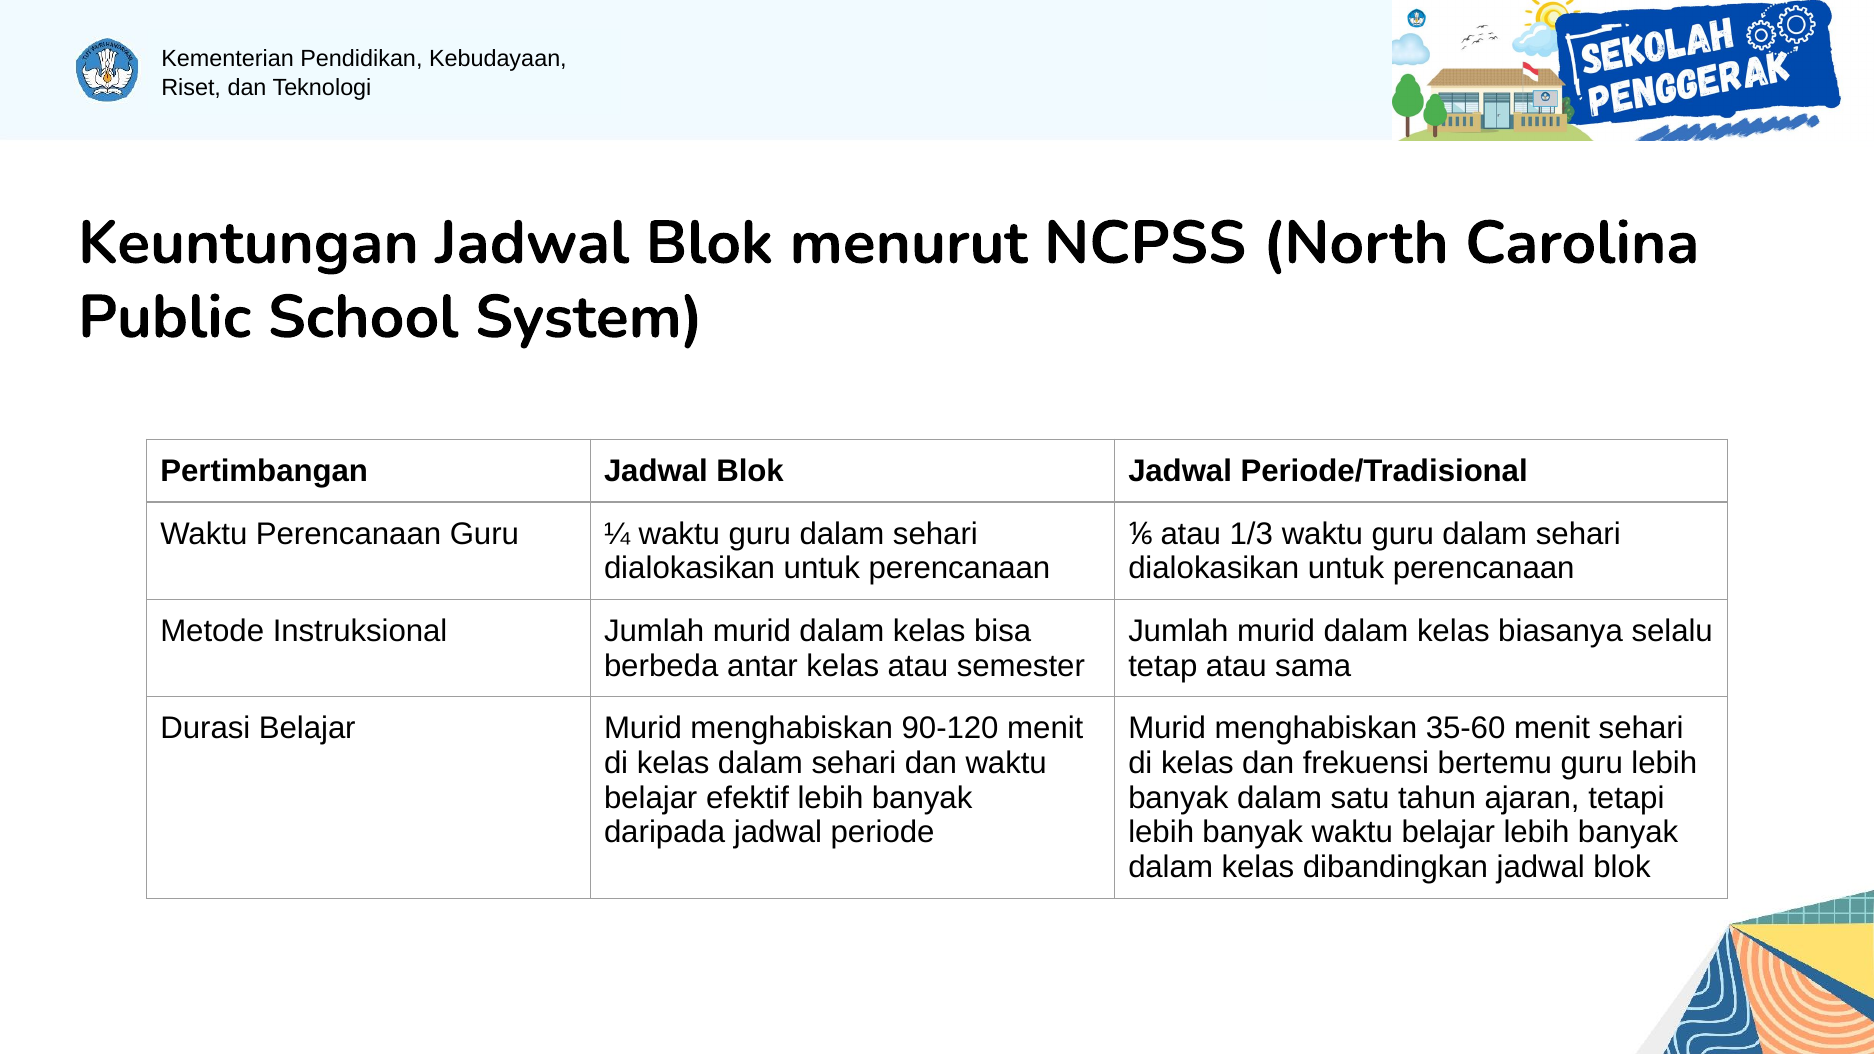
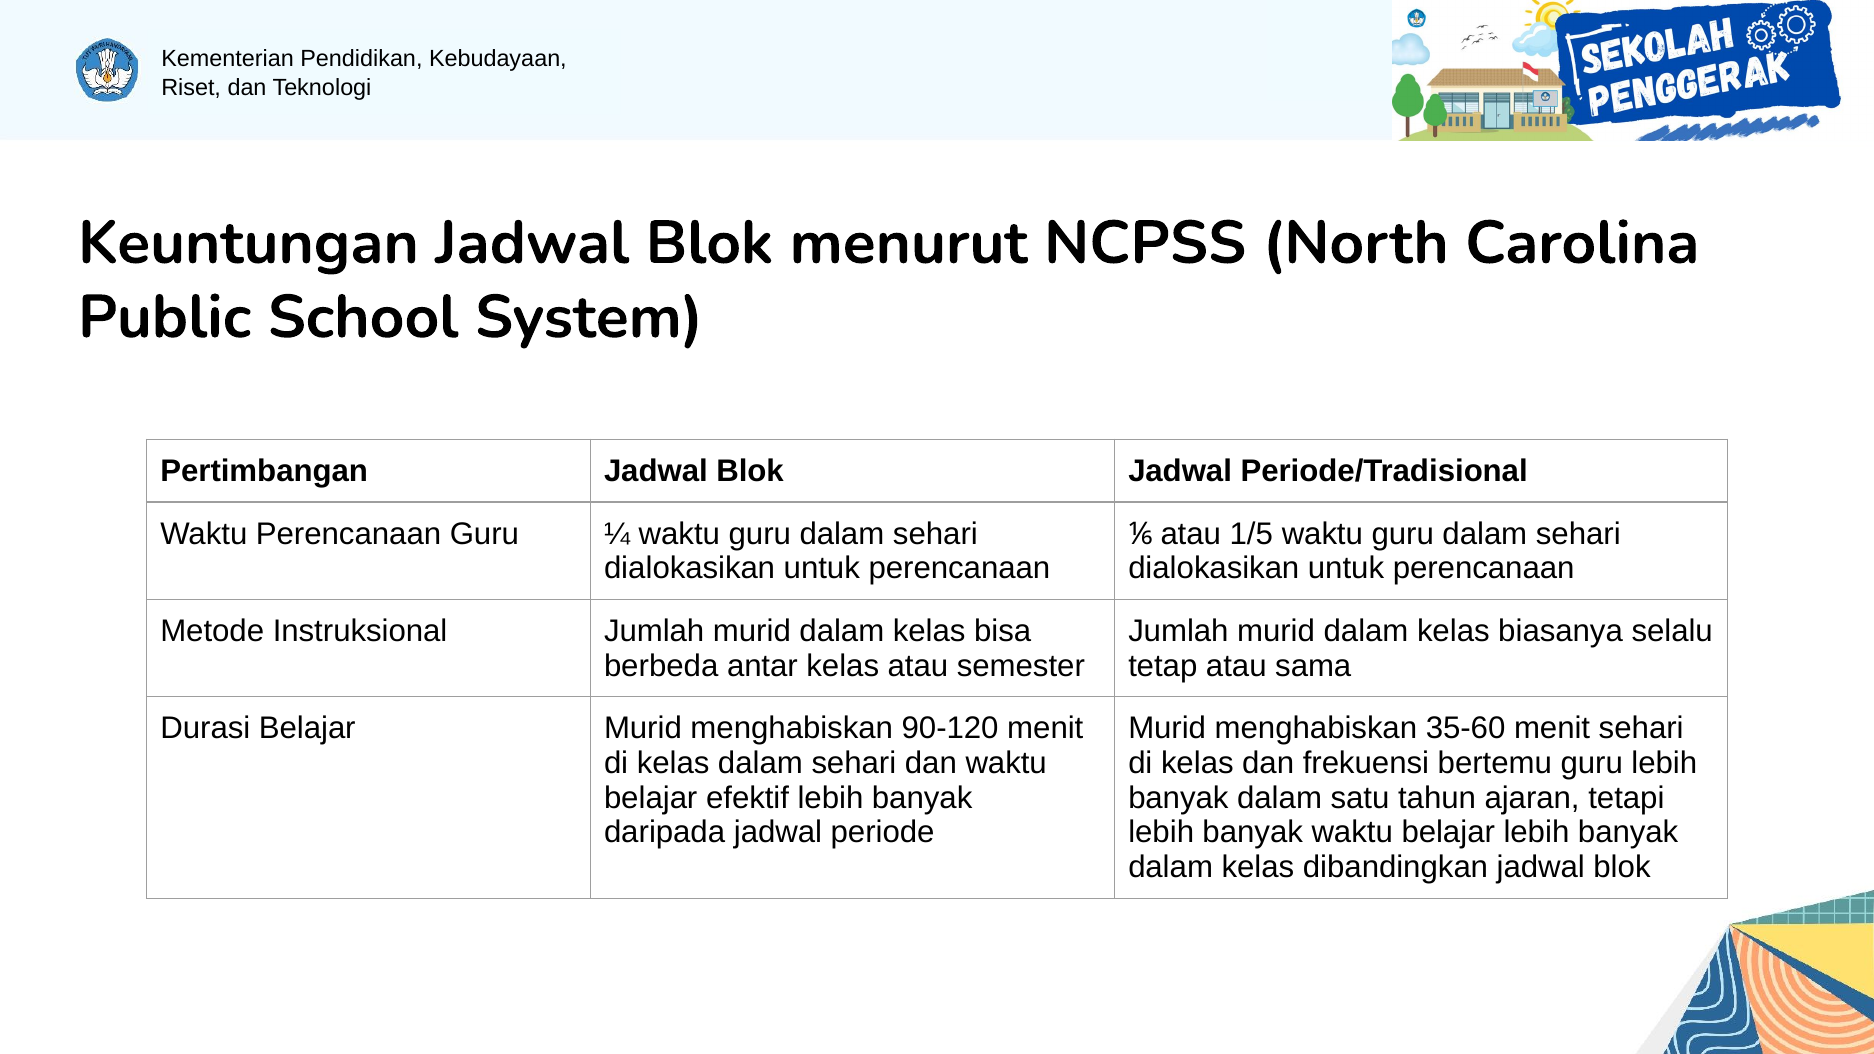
1/3: 1/3 -> 1/5 (1251, 534)
